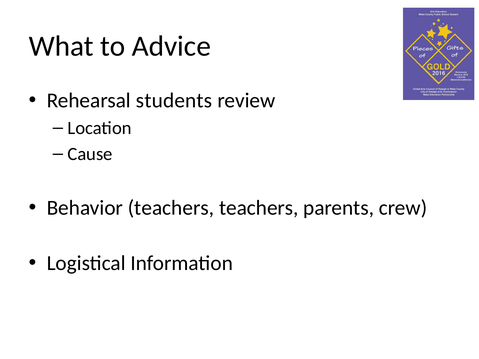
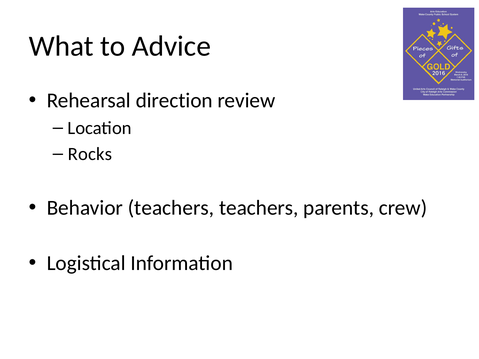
students: students -> direction (174, 101)
Cause: Cause -> Rocks (90, 154)
